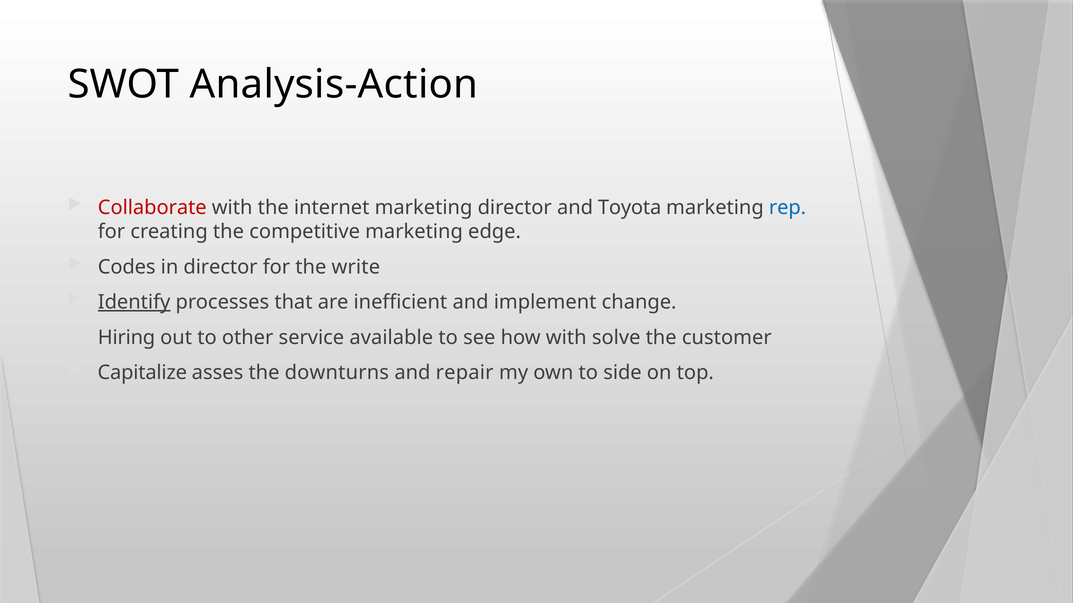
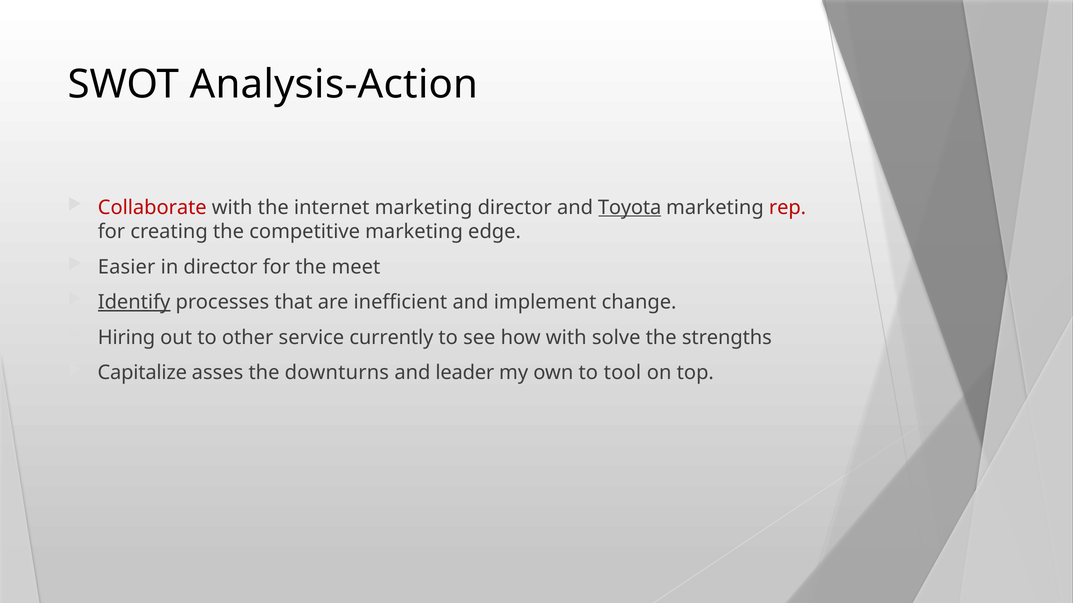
Toyota underline: none -> present (630, 208)
rep colour: blue -> red (788, 208)
Codes: Codes -> Easier (127, 267)
write: write -> meet (356, 267)
available: available -> currently (391, 338)
customer: customer -> strengths (727, 338)
repair: repair -> leader (465, 373)
side: side -> tool (622, 373)
